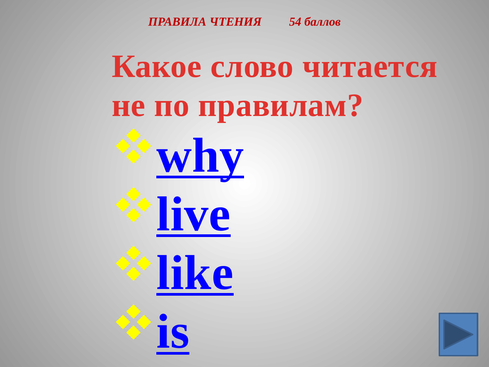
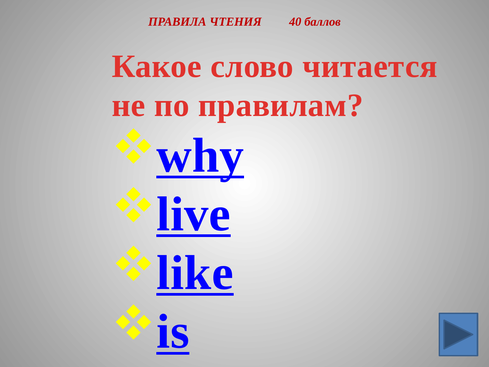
54: 54 -> 40 (295, 22)
